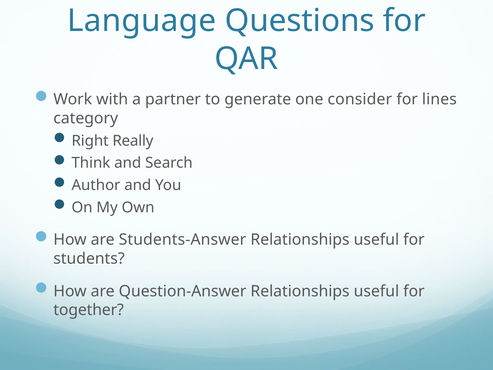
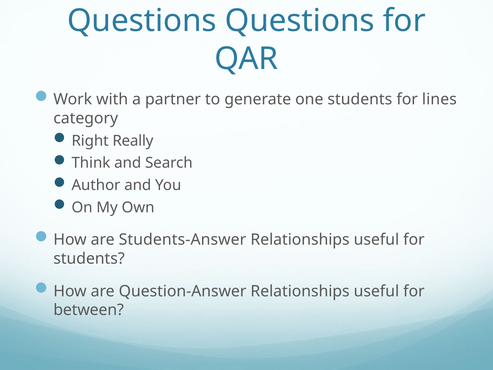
Language: Language -> Questions (142, 21)
one consider: consider -> students (360, 99)
together: together -> between (89, 310)
